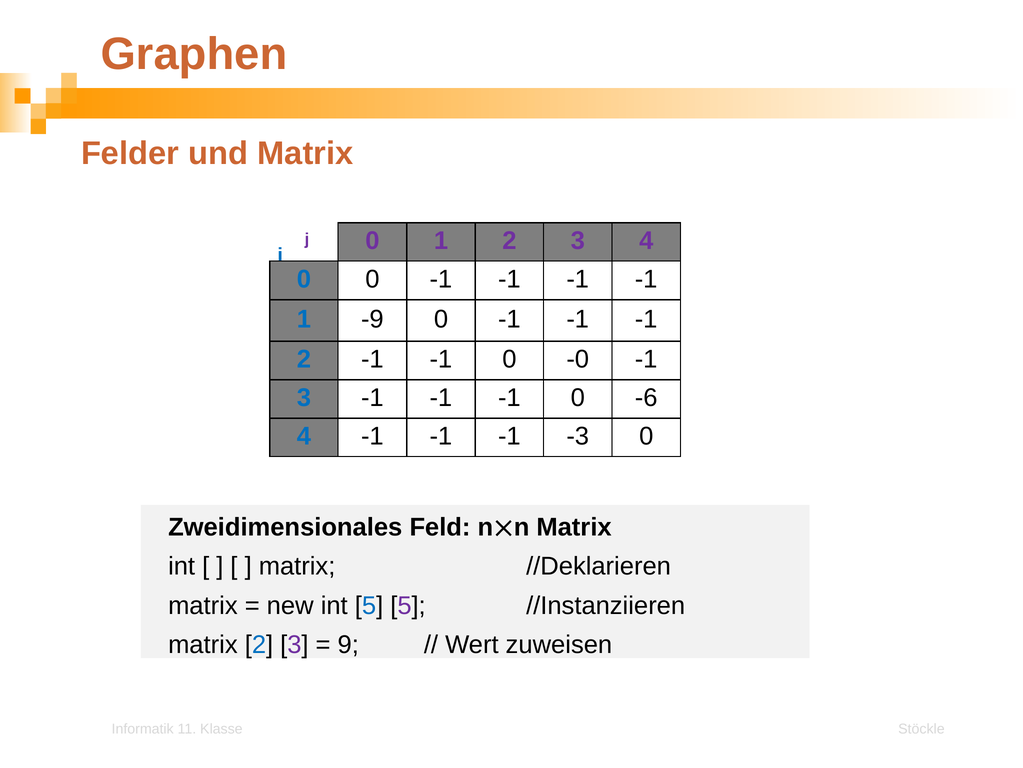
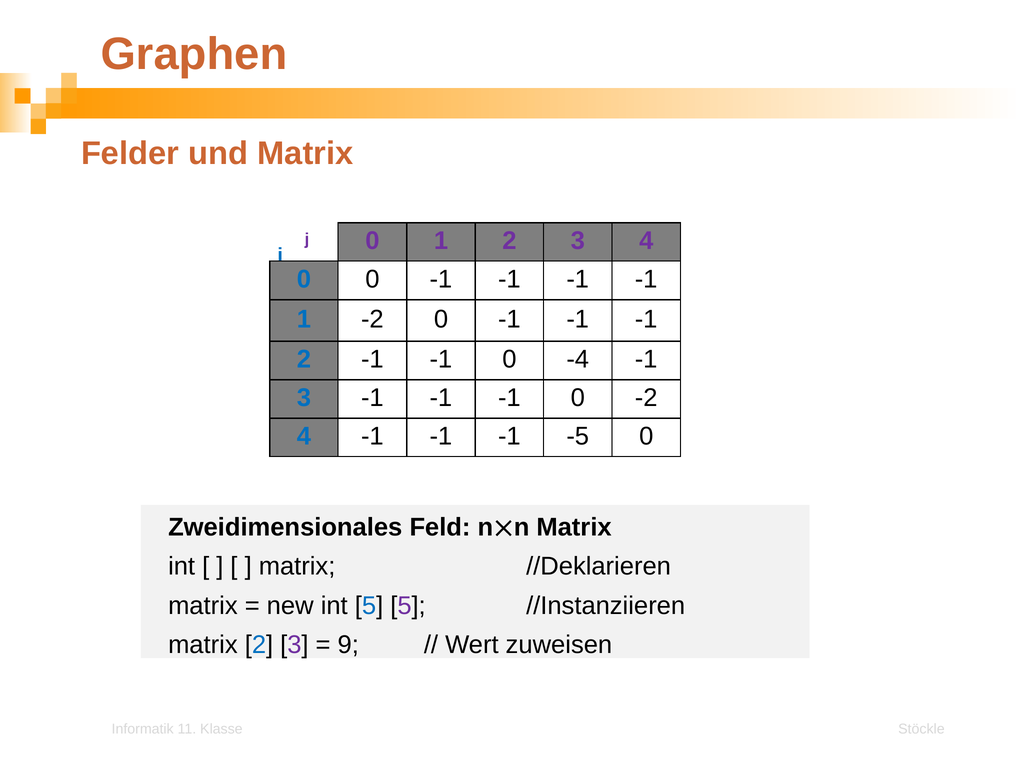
1 -9: -9 -> -2 (372, 319)
-0: -0 -> -4 (578, 359)
0 -6: -6 -> -2 (646, 398)
-3: -3 -> -5 (578, 436)
